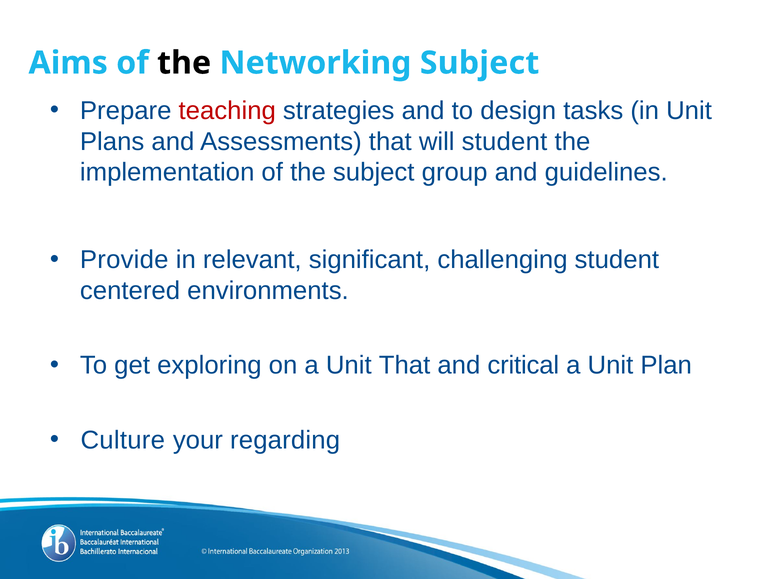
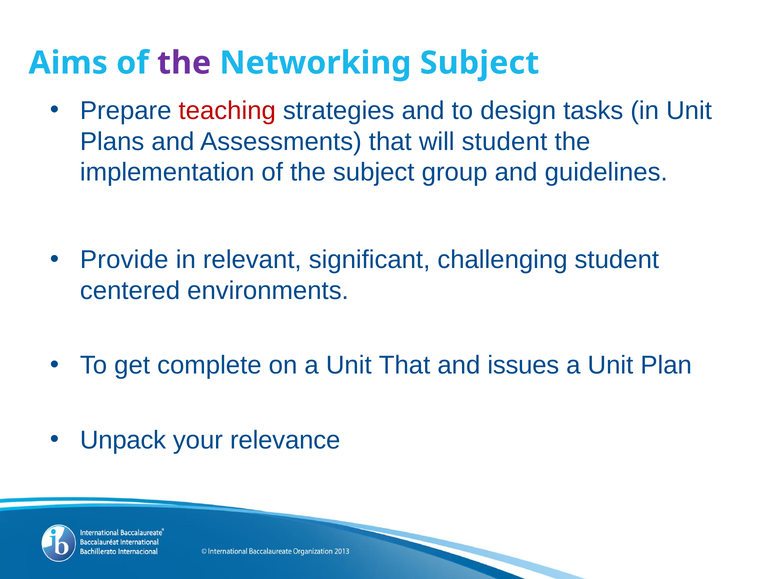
the colour: black -> purple (184, 63)
exploring: exploring -> complete (209, 365)
critical: critical -> issues (523, 365)
Culture: Culture -> Unpack (123, 440)
regarding: regarding -> relevance (285, 440)
